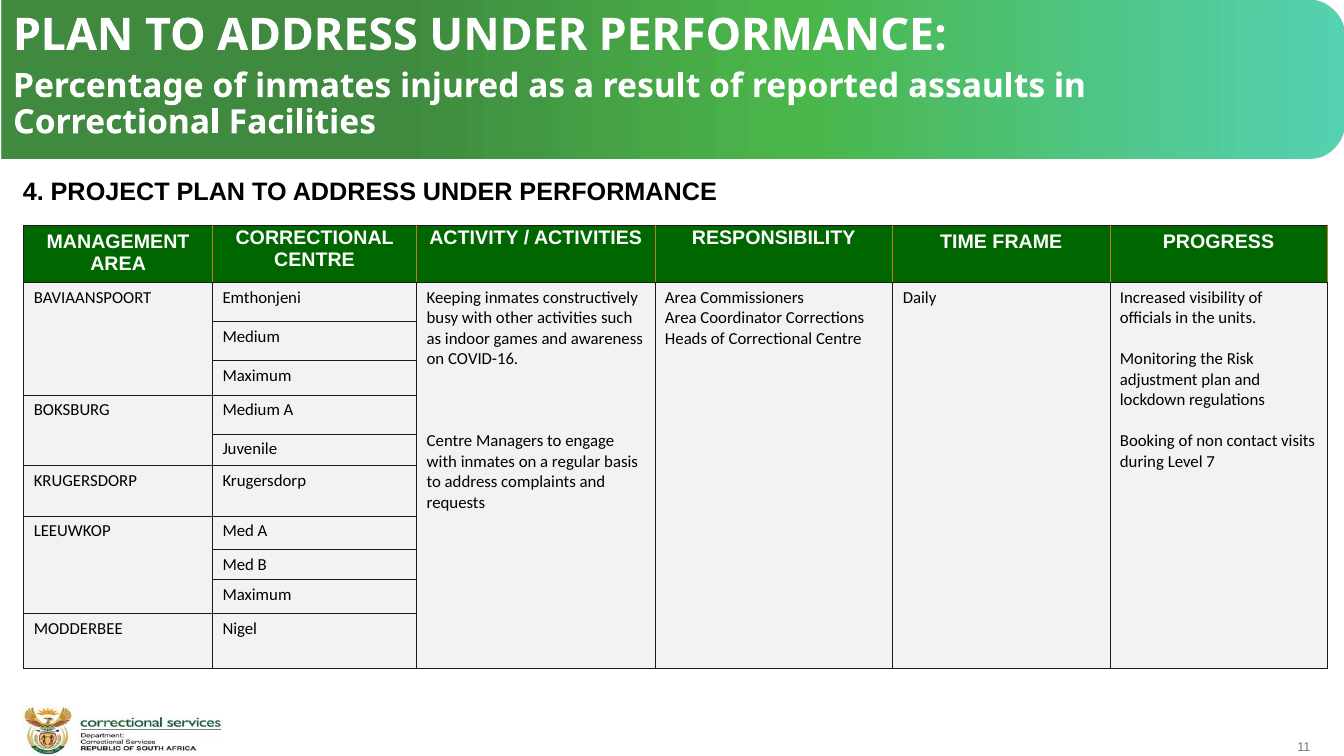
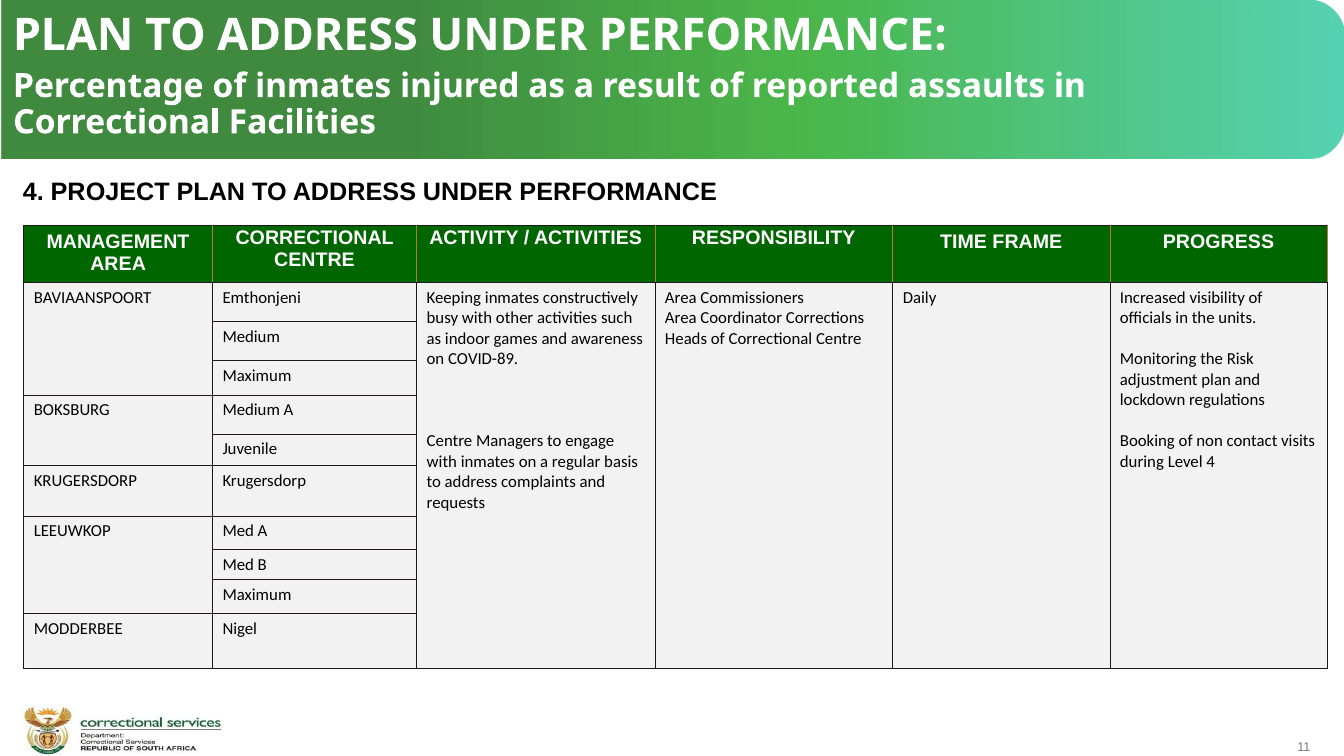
COVID-16: COVID-16 -> COVID-89 (483, 359)
Level 7: 7 -> 4 (1211, 462)
